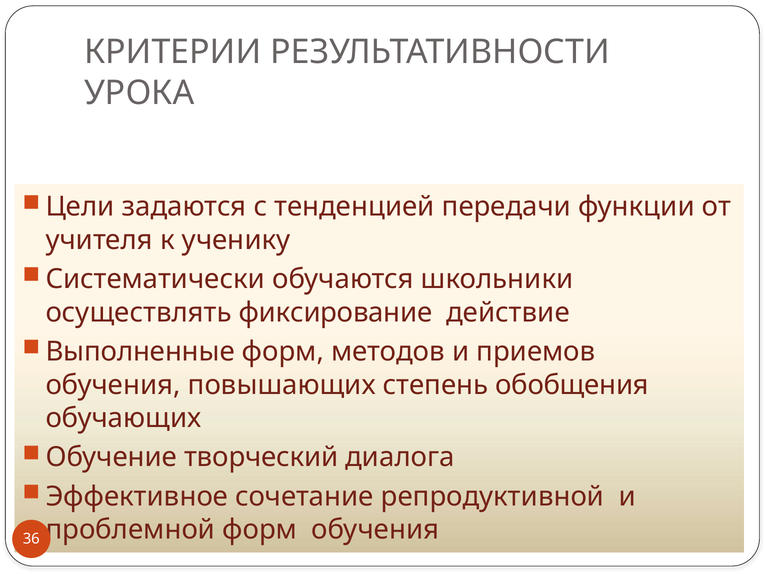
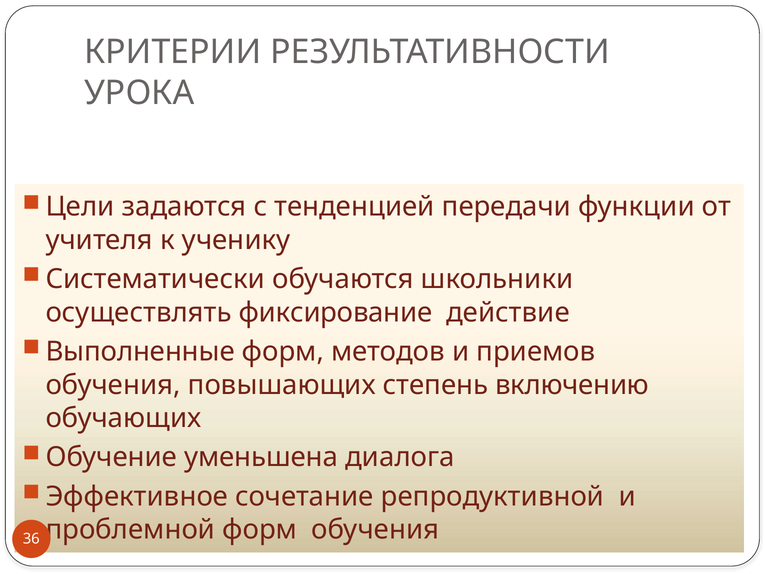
обобщения: обобщения -> включению (572, 385)
творческий: творческий -> уменьшена (261, 457)
